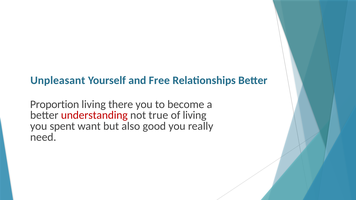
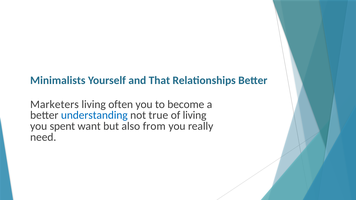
Unpleasant: Unpleasant -> Minimalists (58, 80)
Free: Free -> That (159, 80)
Proportion: Proportion -> Marketers (54, 104)
there: there -> often (121, 104)
understanding colour: red -> blue (94, 115)
good: good -> from (154, 126)
